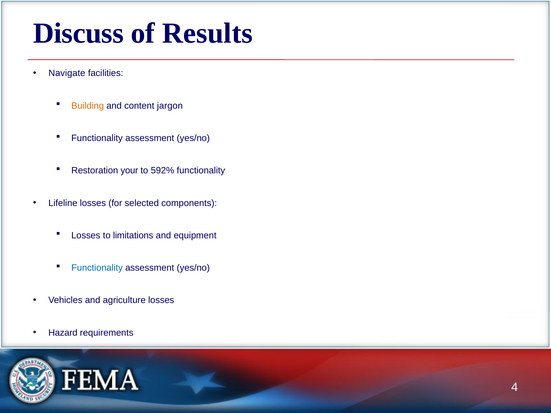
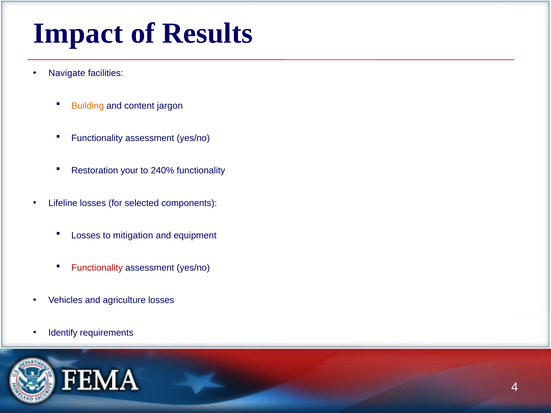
Discuss: Discuss -> Impact (78, 33)
592%: 592% -> 240% (162, 171)
limitations: limitations -> mitigation (133, 236)
Functionality colour: blue -> red (97, 268)
Hazard: Hazard -> Identify (63, 333)
